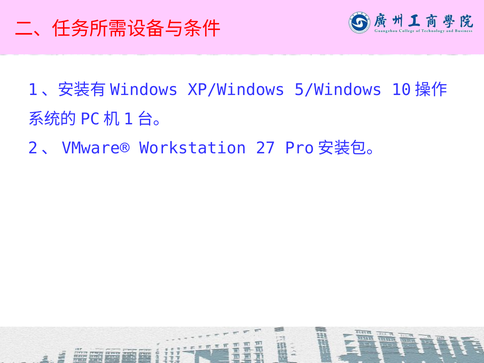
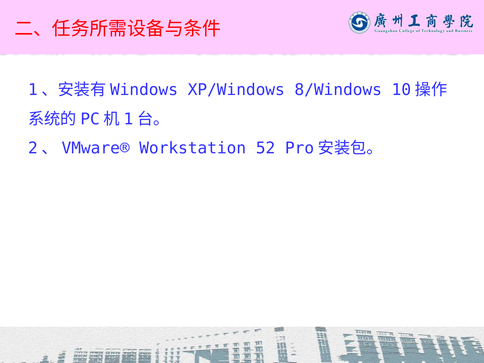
5/Windows: 5/Windows -> 8/Windows (338, 90)
27: 27 -> 52 (266, 148)
